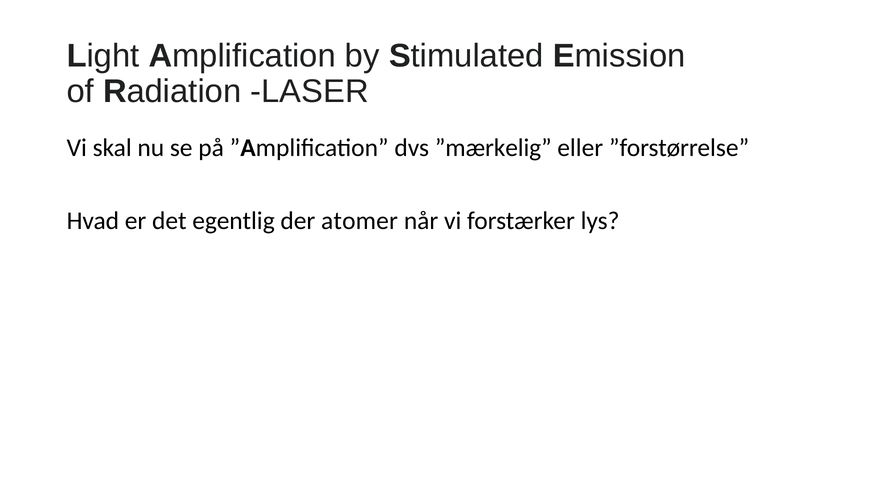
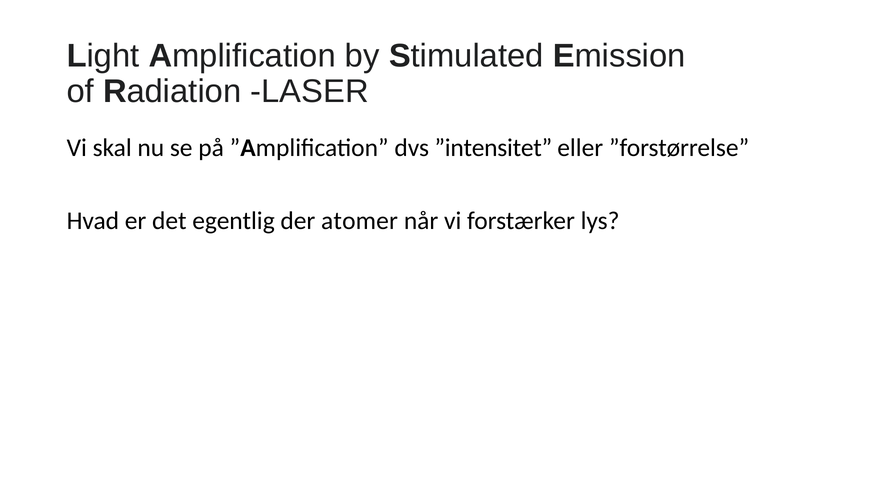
”mærkelig: ”mærkelig -> ”intensitet (493, 148)
